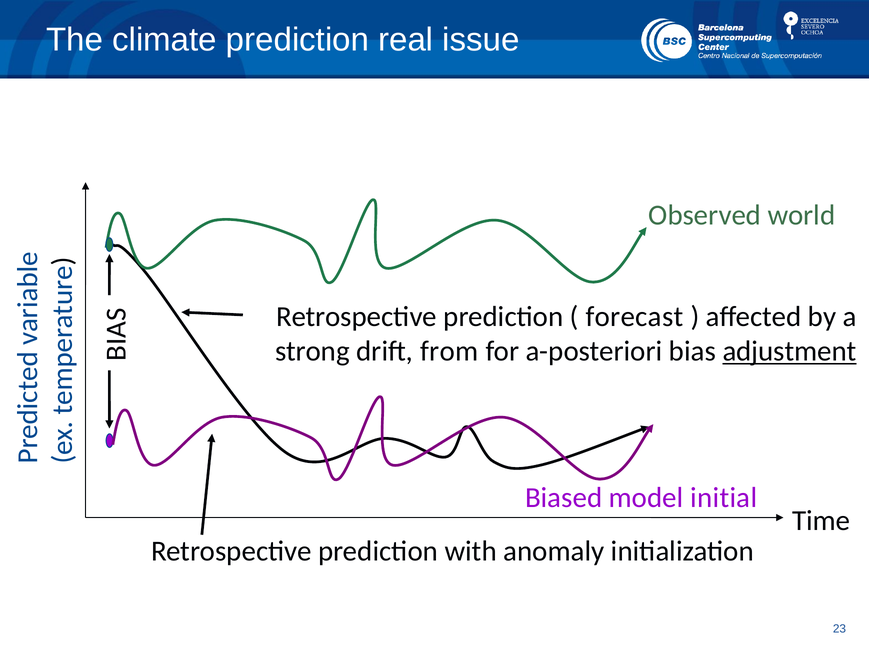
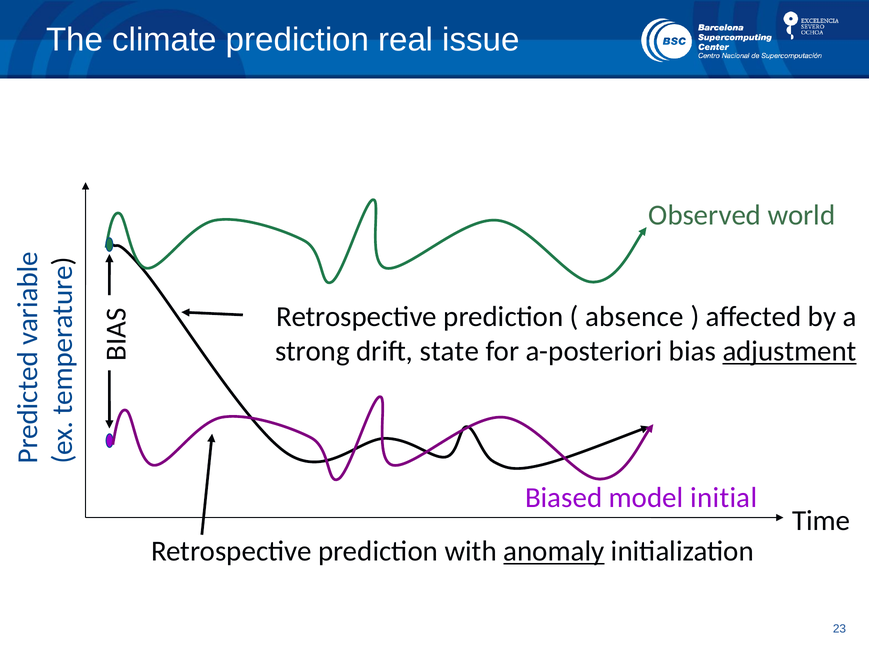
forecast: forecast -> absence (634, 317)
from: from -> state (449, 351)
anomaly underline: none -> present (554, 551)
